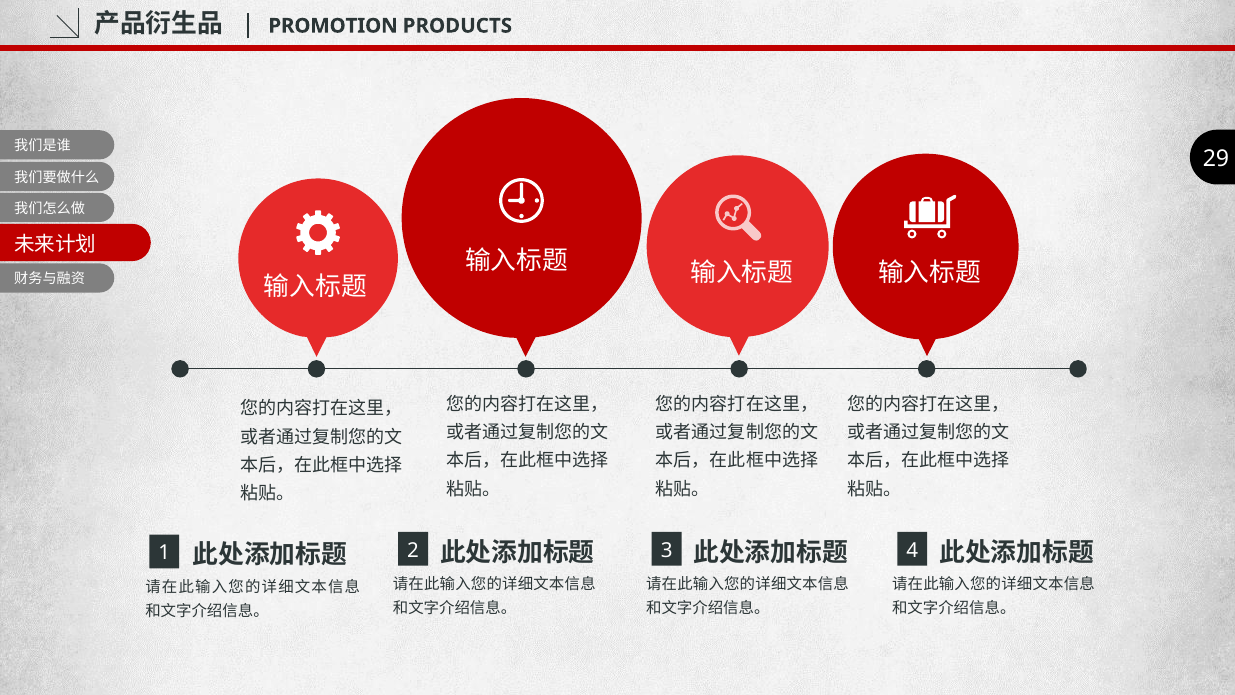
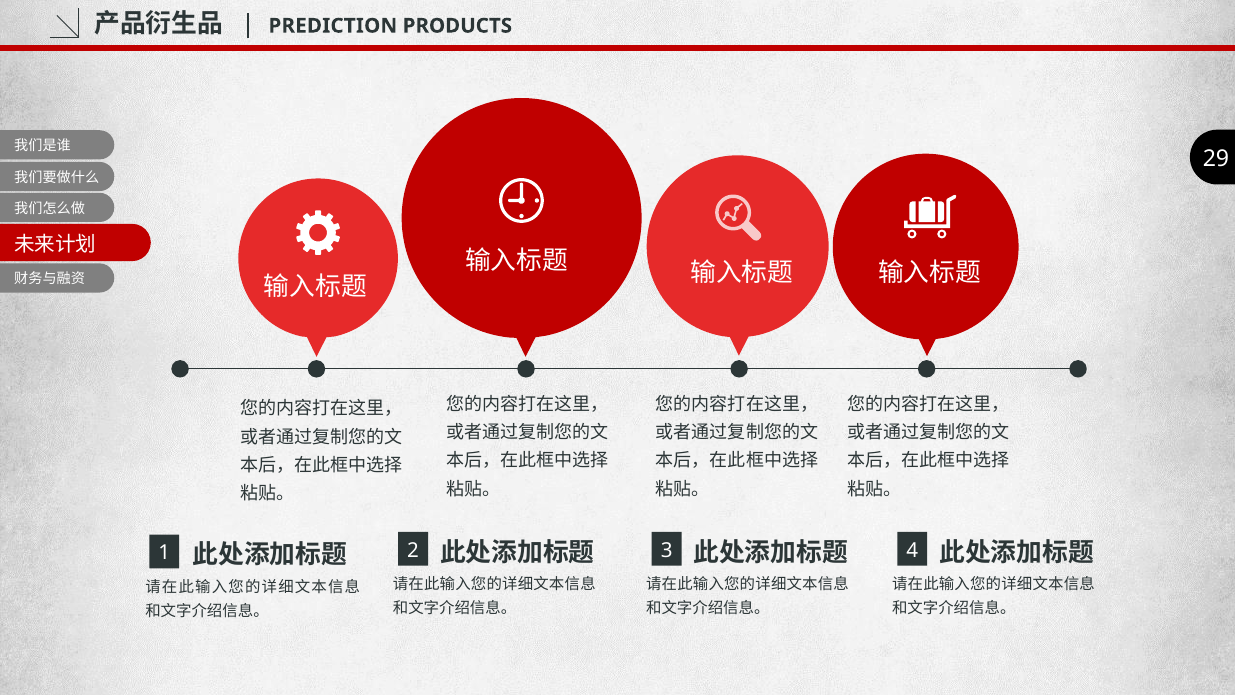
PROMOTION: PROMOTION -> PREDICTION (333, 26)
